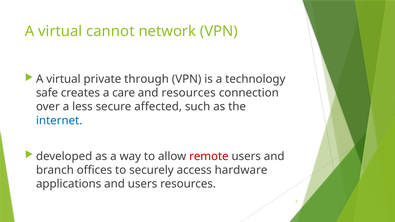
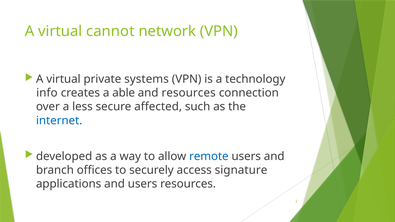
through: through -> systems (147, 79)
safe: safe -> info (47, 93)
care: care -> able (124, 93)
remote colour: red -> blue (209, 156)
hardware: hardware -> signature (241, 170)
